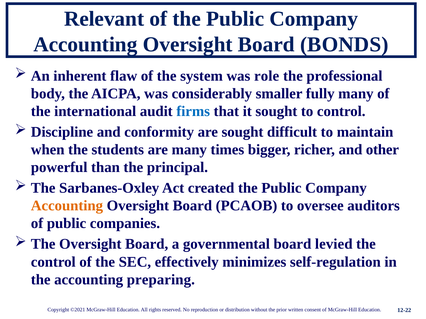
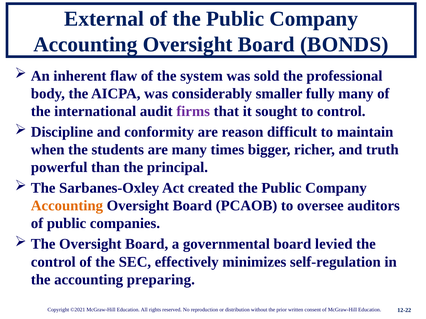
Relevant: Relevant -> External (104, 19)
role: role -> sold (267, 76)
firms colour: blue -> purple (193, 111)
are sought: sought -> reason (242, 132)
other: other -> truth (382, 150)
